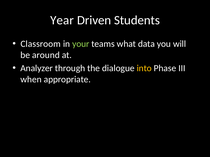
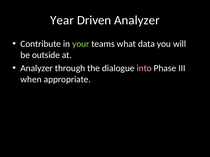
Driven Students: Students -> Analyzer (137, 20)
Classroom: Classroom -> Contribute (41, 44)
around: around -> outside (46, 55)
into colour: yellow -> pink (144, 68)
